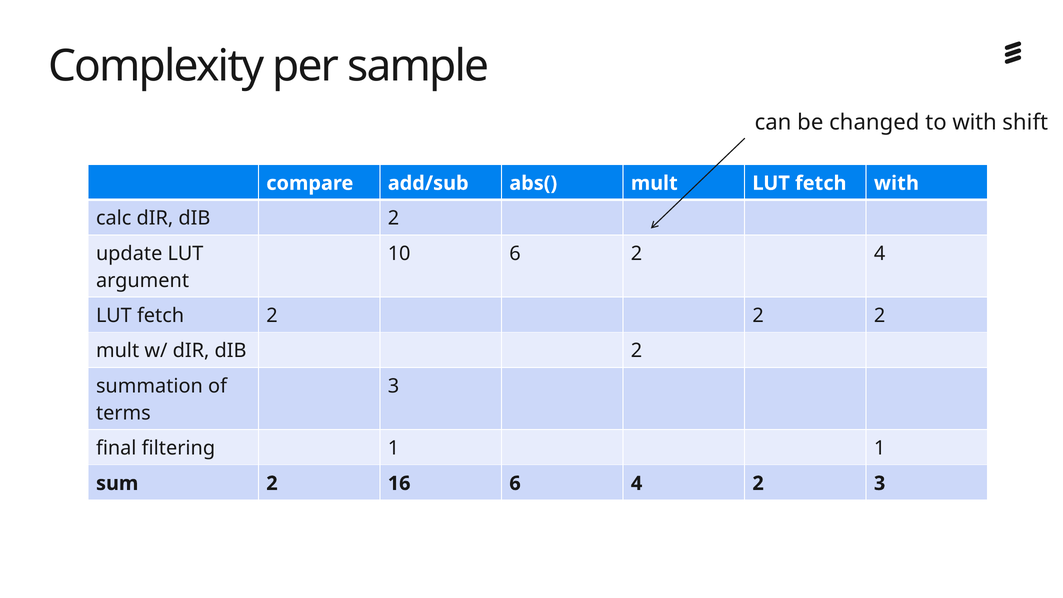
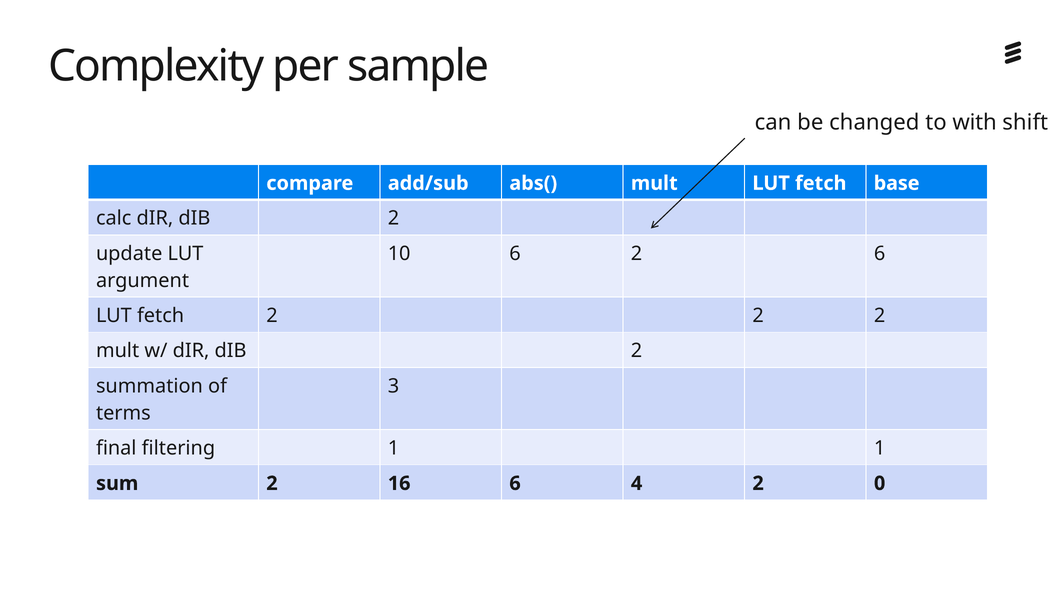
fetch with: with -> base (897, 183)
2 4: 4 -> 6 (880, 253)
2 3: 3 -> 0 (880, 483)
